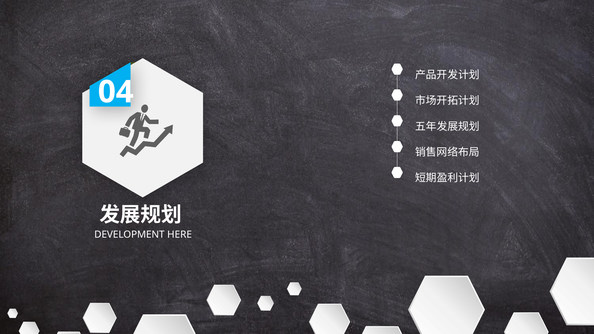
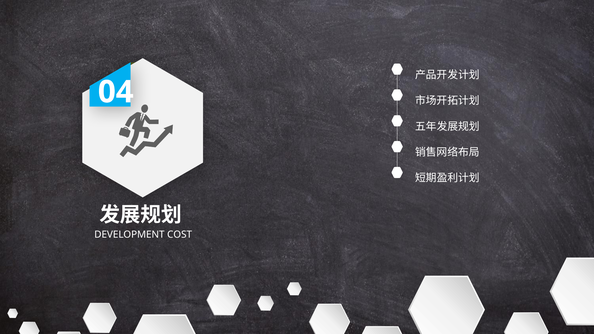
HERE: HERE -> COST (180, 235)
